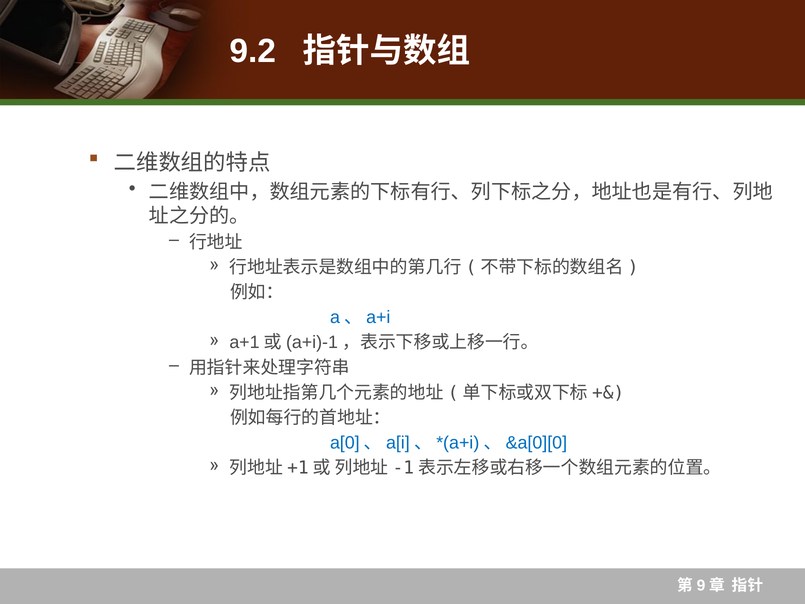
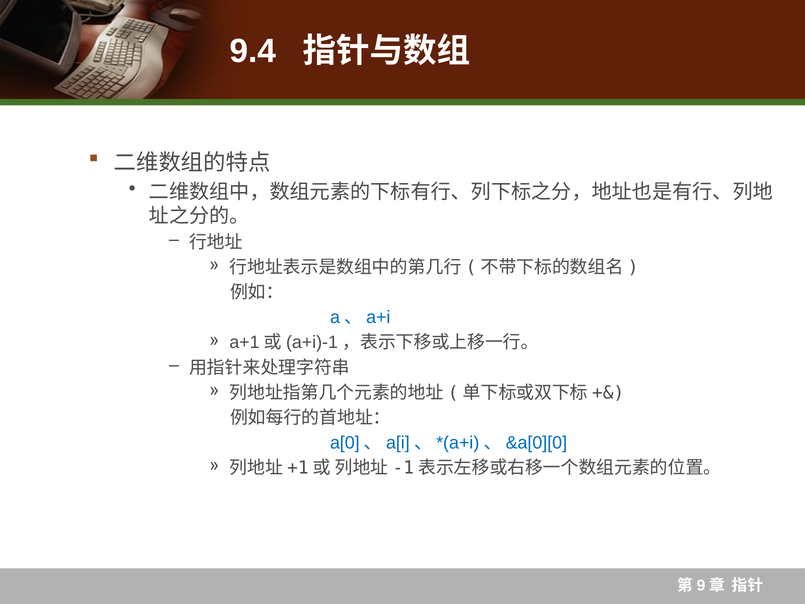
9.2: 9.2 -> 9.4 (253, 51)
